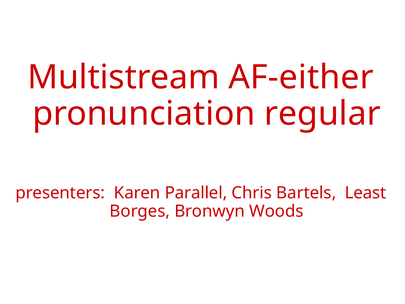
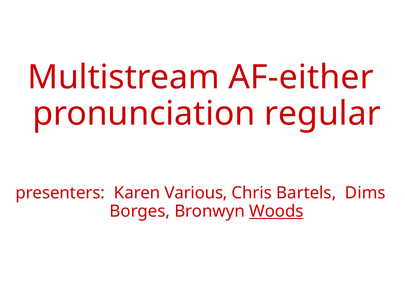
Parallel: Parallel -> Various (196, 193)
Least: Least -> Dims (365, 193)
Woods underline: none -> present (276, 211)
